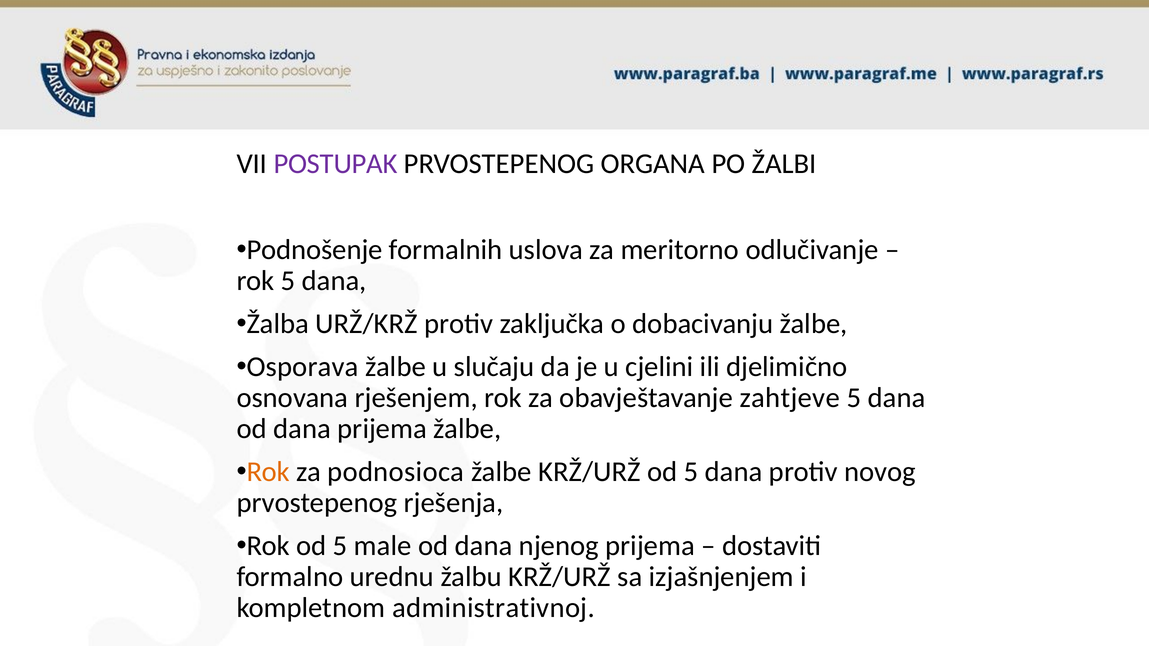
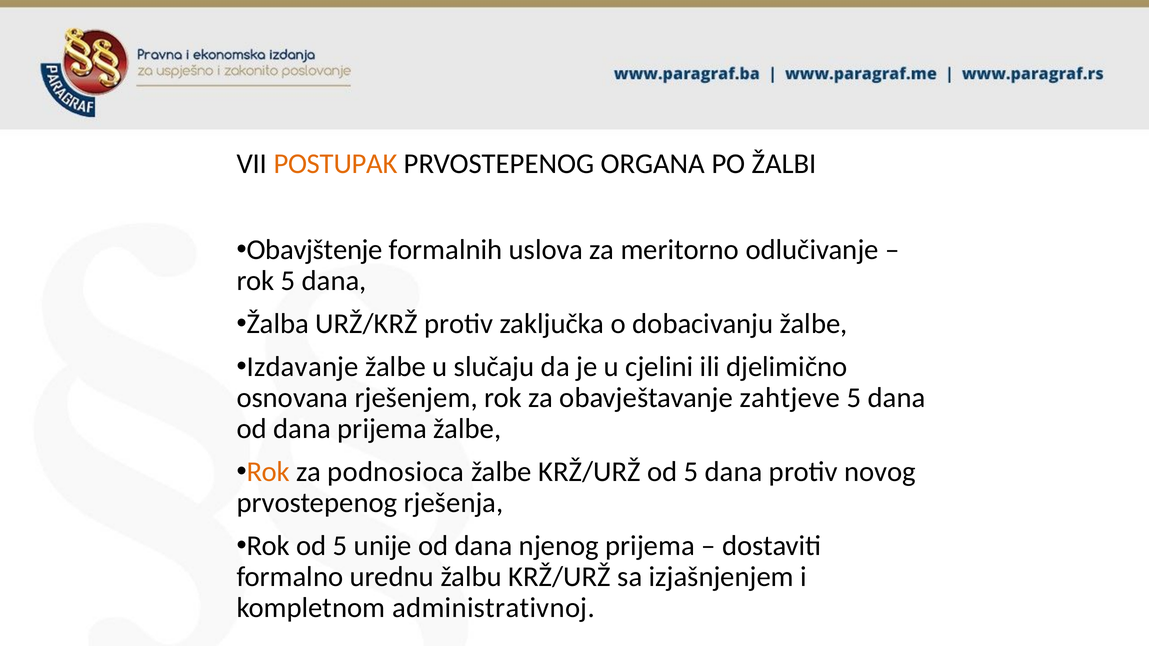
POSTUPAK colour: purple -> orange (336, 164)
Podnošenje: Podnošenje -> Obavjštenje (315, 250)
Osporava: Osporava -> Izdavanje (303, 367)
male: male -> unije (383, 546)
